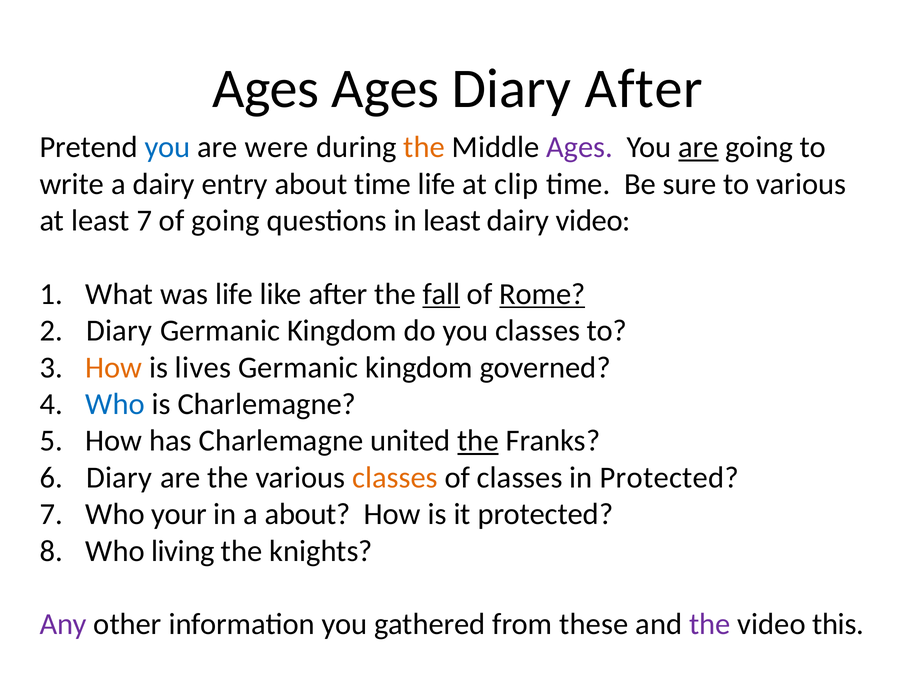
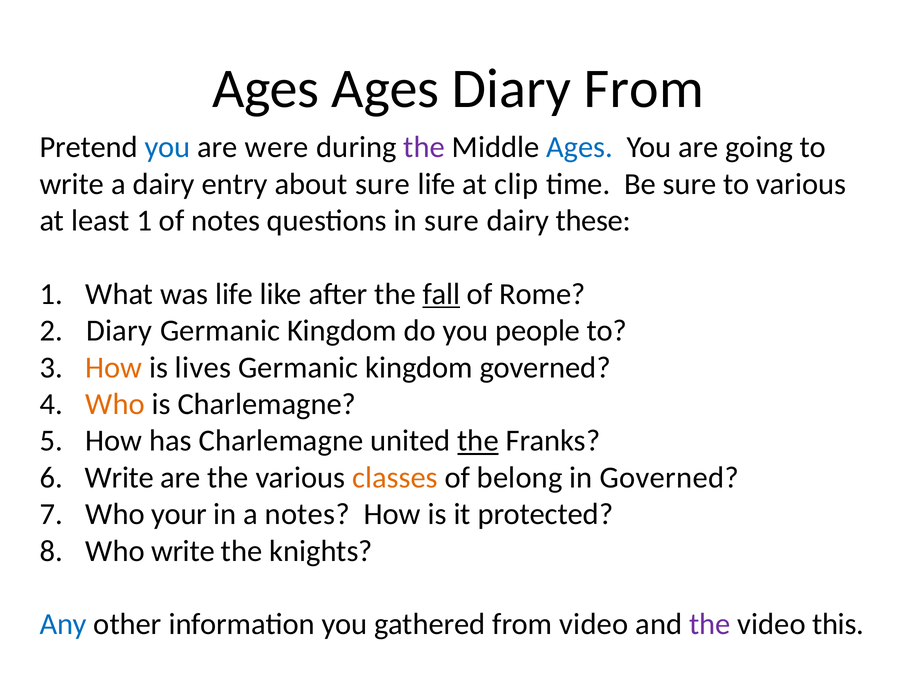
Diary After: After -> From (644, 89)
the colour: orange -> purple (424, 147)
Ages colour: purple -> blue (580, 147)
are underline: present -> none (699, 147)
about time: time -> sure (382, 184)
least 7: 7 -> 1 (144, 221)
of going: going -> notes (226, 221)
in least: least -> sure (452, 221)
dairy video: video -> these (593, 221)
Rome underline: present -> none (542, 294)
you classes: classes -> people (538, 331)
Who colour: blue -> orange (115, 404)
Diary: Diary -> Write (119, 477)
of classes: classes -> belong (520, 477)
in Protected: Protected -> Governed (669, 477)
a about: about -> notes (307, 514)
Who living: living -> write (183, 551)
Any colour: purple -> blue (63, 624)
from these: these -> video (594, 624)
